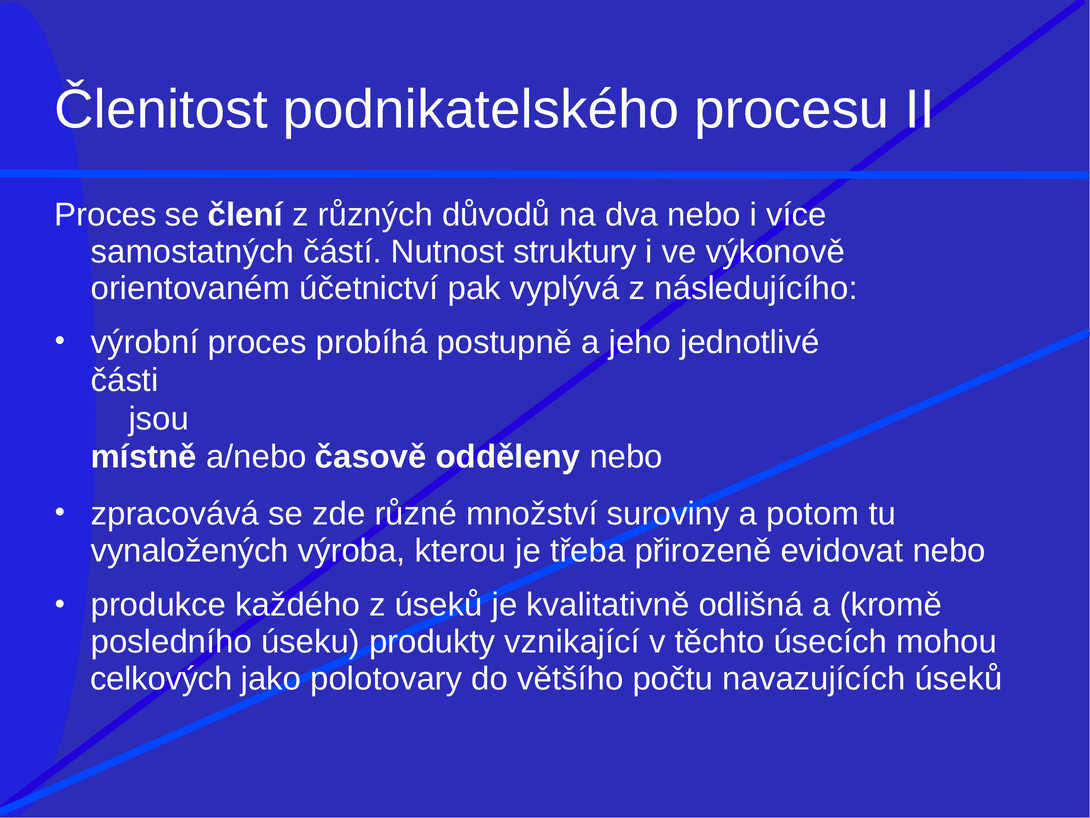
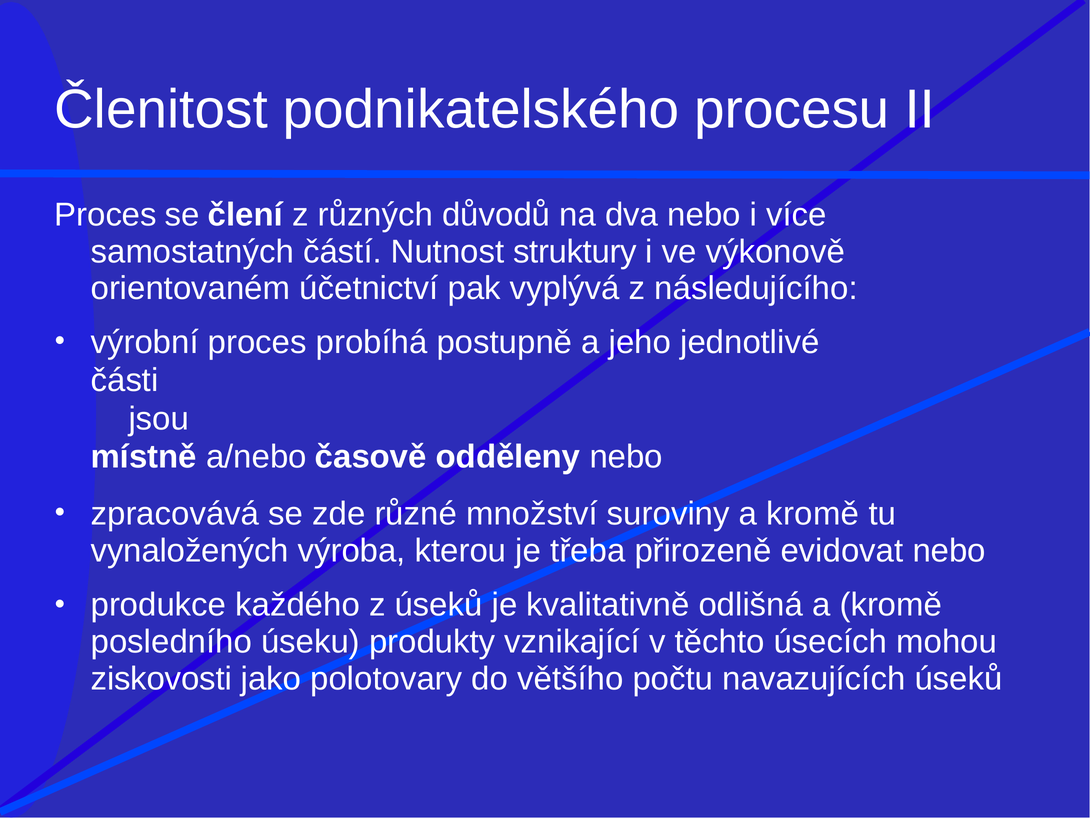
suroviny a potom: potom -> kromě (813, 514)
celkových: celkových -> ziskovosti (161, 678)
